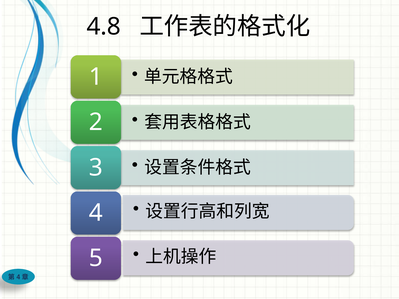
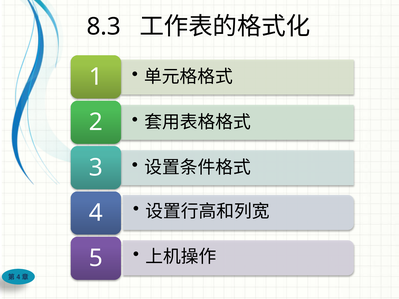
4.8: 4.8 -> 8.3 (104, 27)
